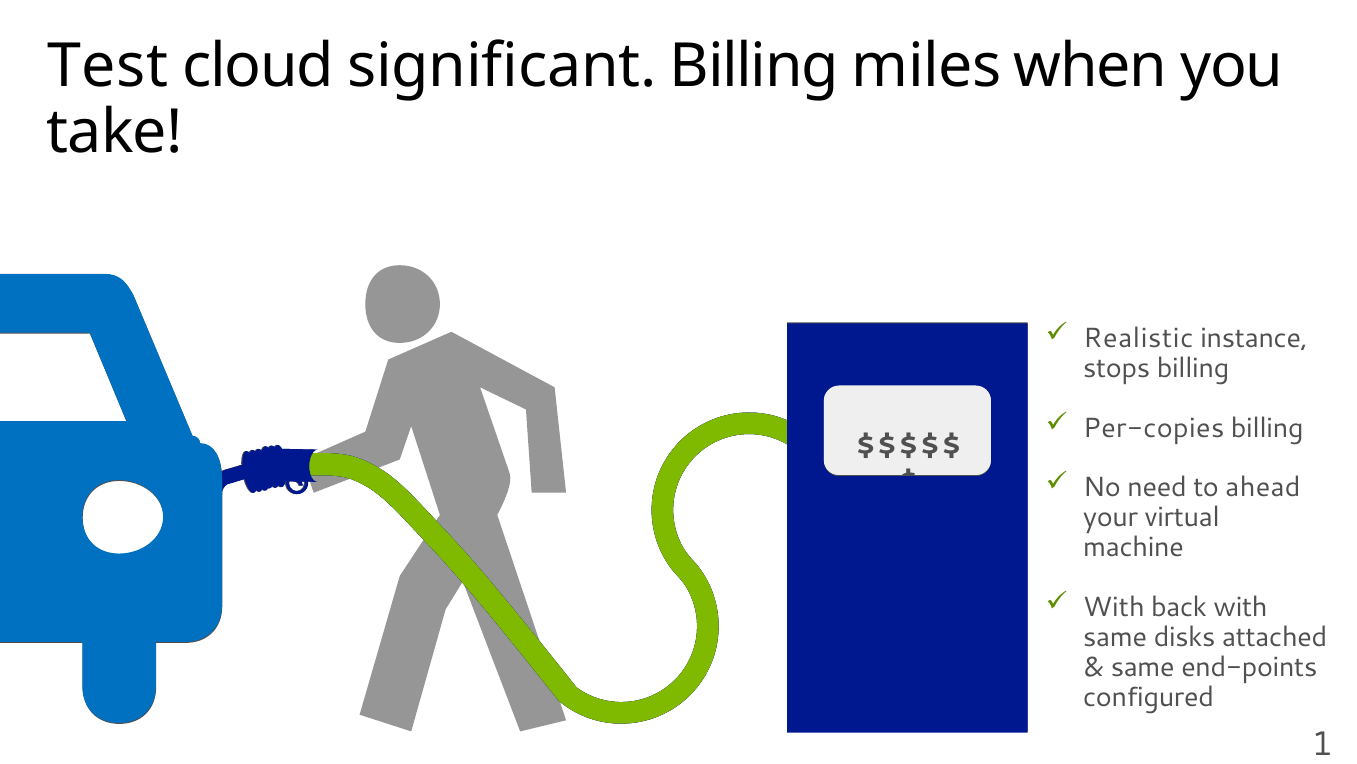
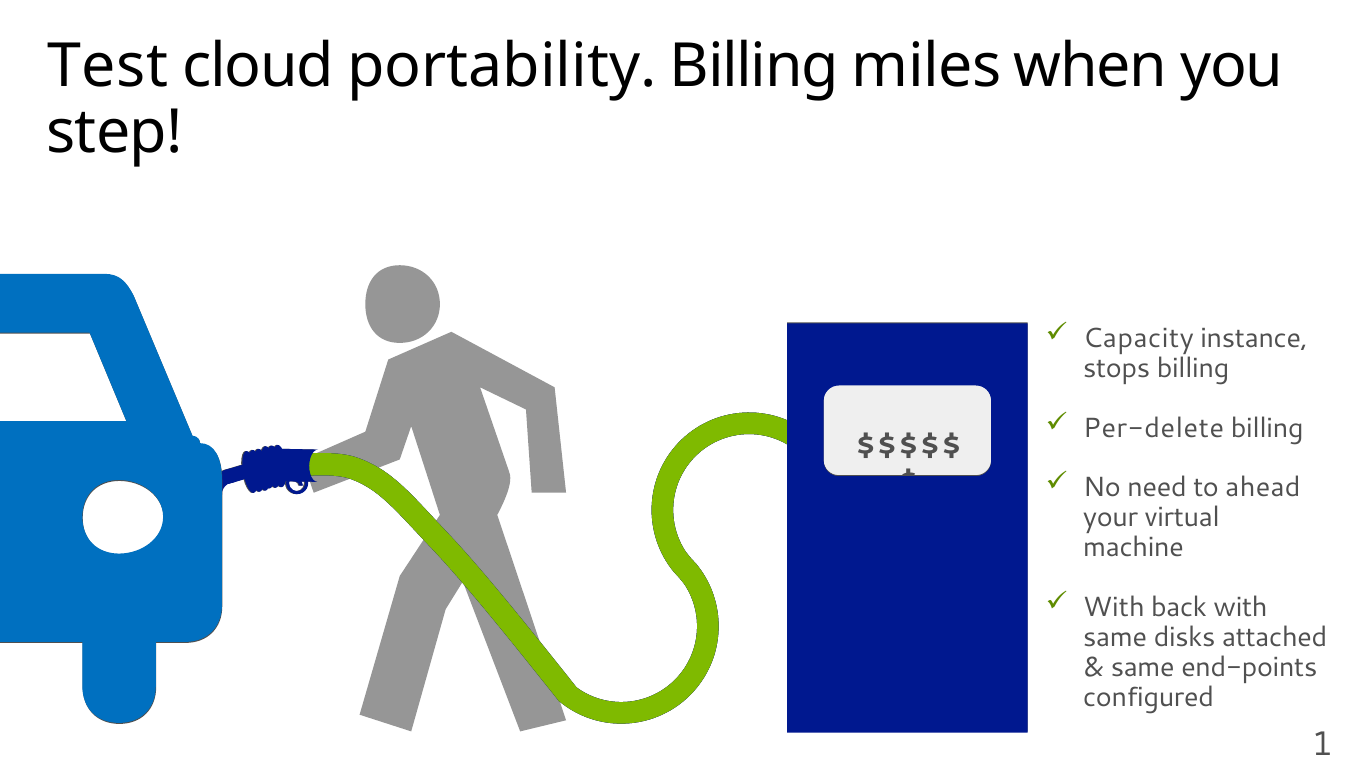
significant: significant -> portability (502, 66)
take: take -> step (115, 132)
Realistic: Realistic -> Capacity (1138, 338)
Per-copies: Per-copies -> Per-delete (1154, 428)
